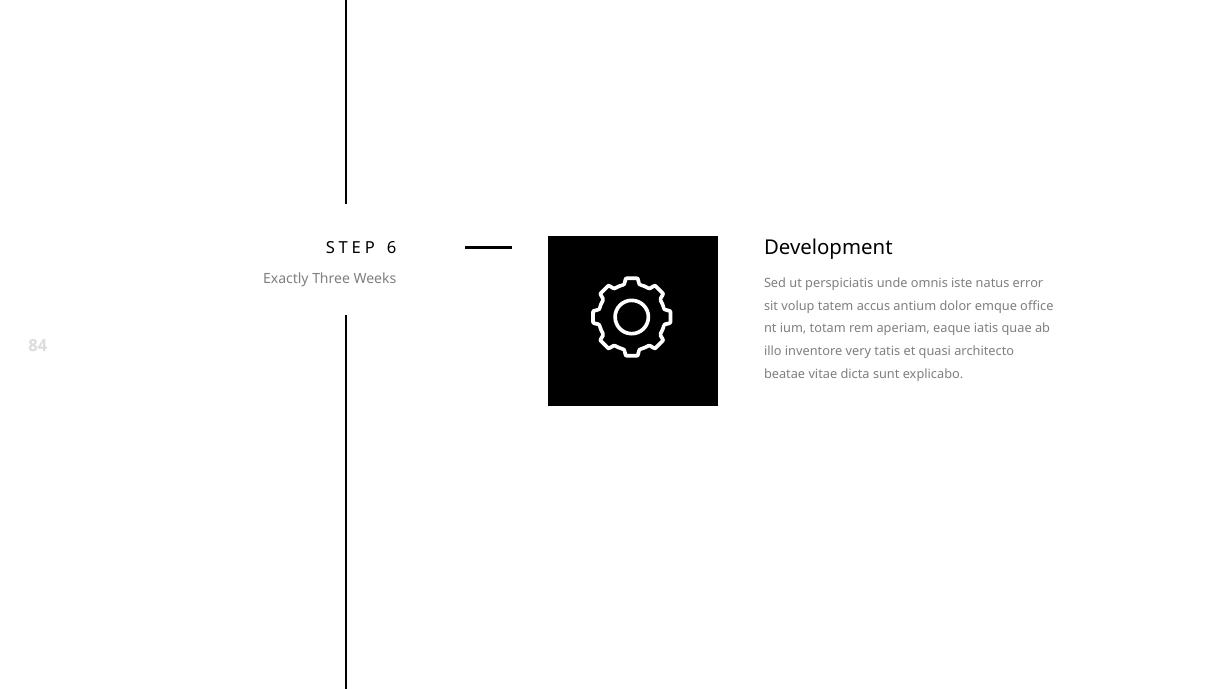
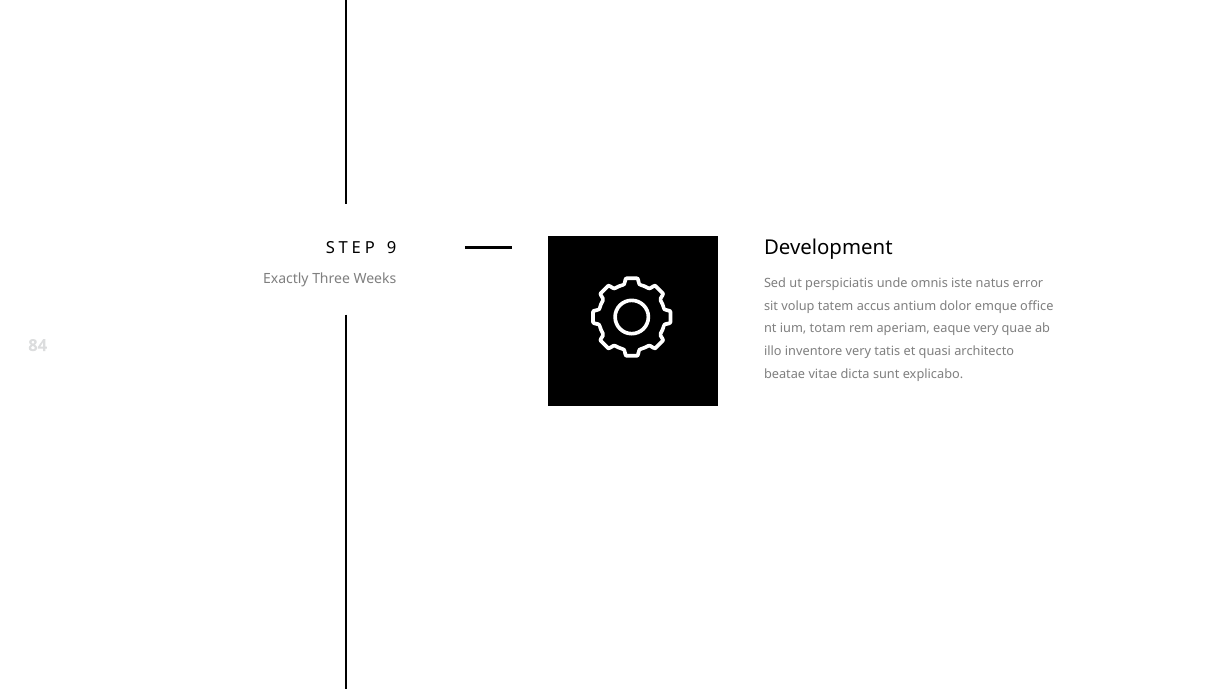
6: 6 -> 9 (392, 247)
eaque iatis: iatis -> very (986, 329)
